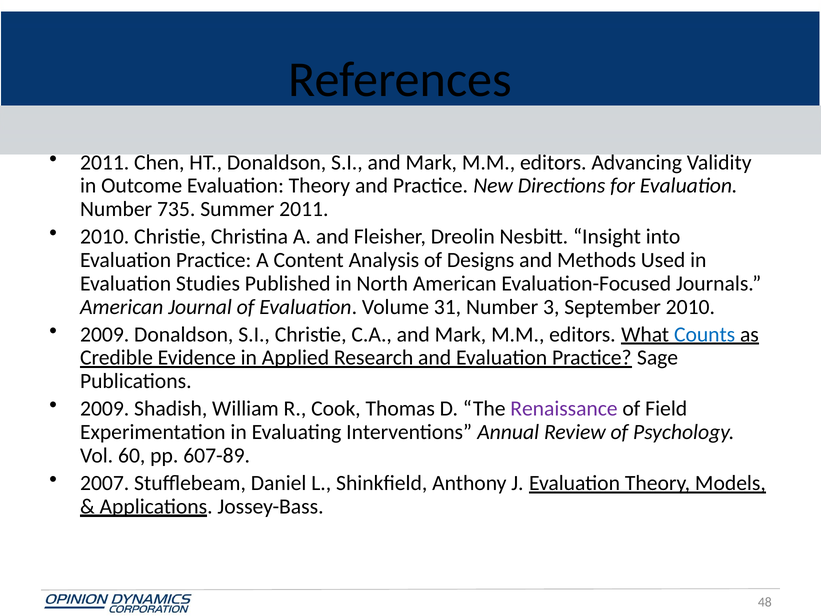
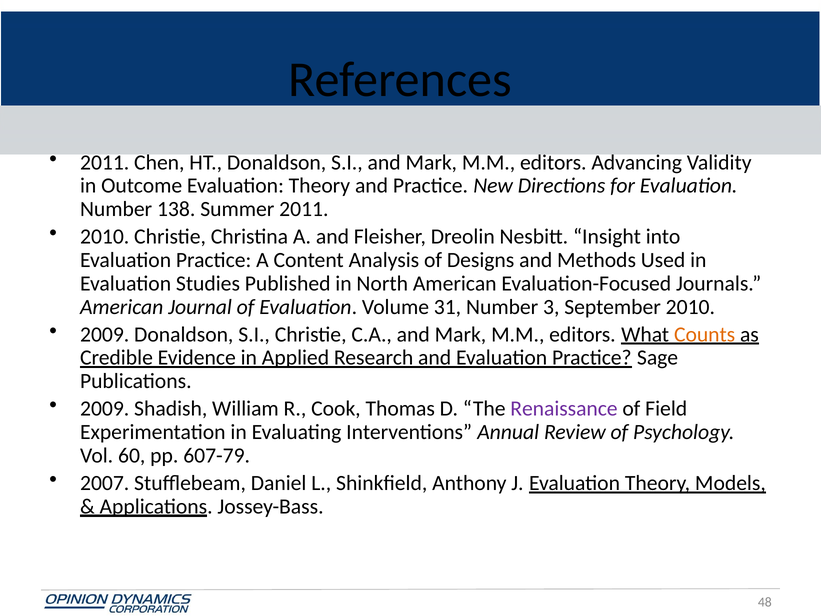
735: 735 -> 138 (176, 209)
Counts colour: blue -> orange (705, 334)
607-89: 607-89 -> 607-79 (217, 455)
